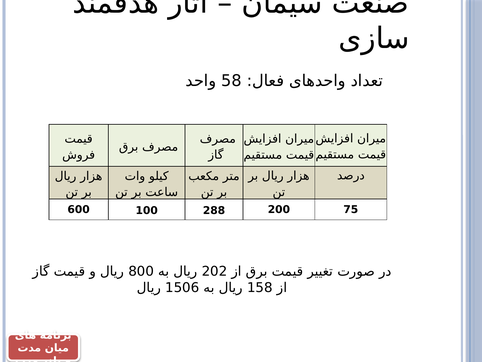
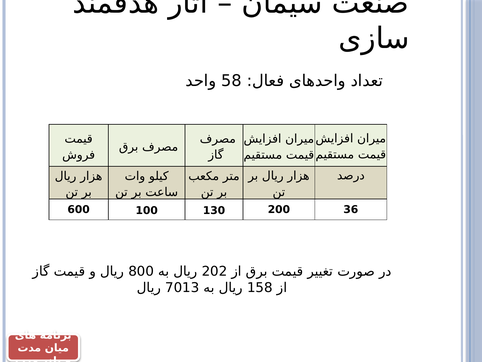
288: 288 -> 130 (214, 210)
75: 75 -> 36 (351, 209)
1506: 1506 -> 7013 (182, 287)
